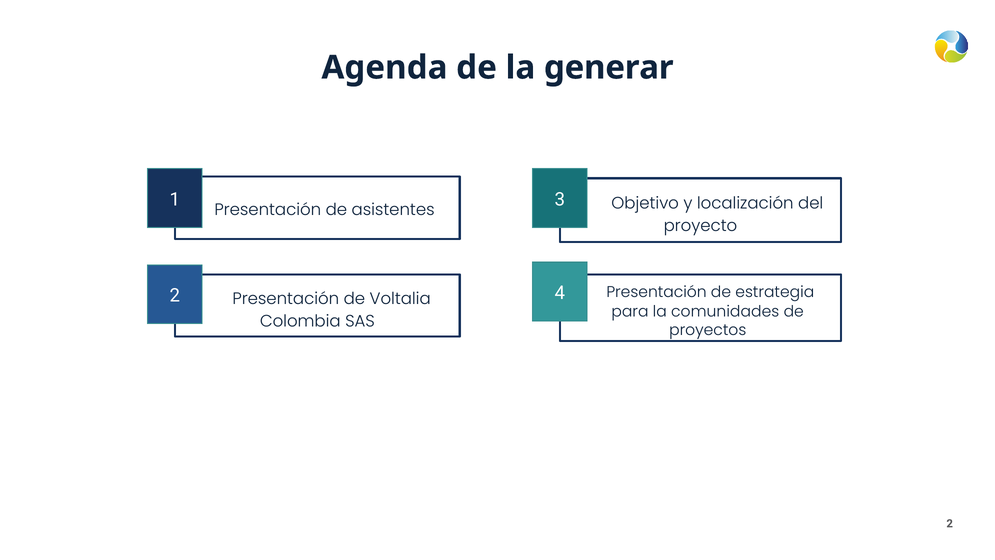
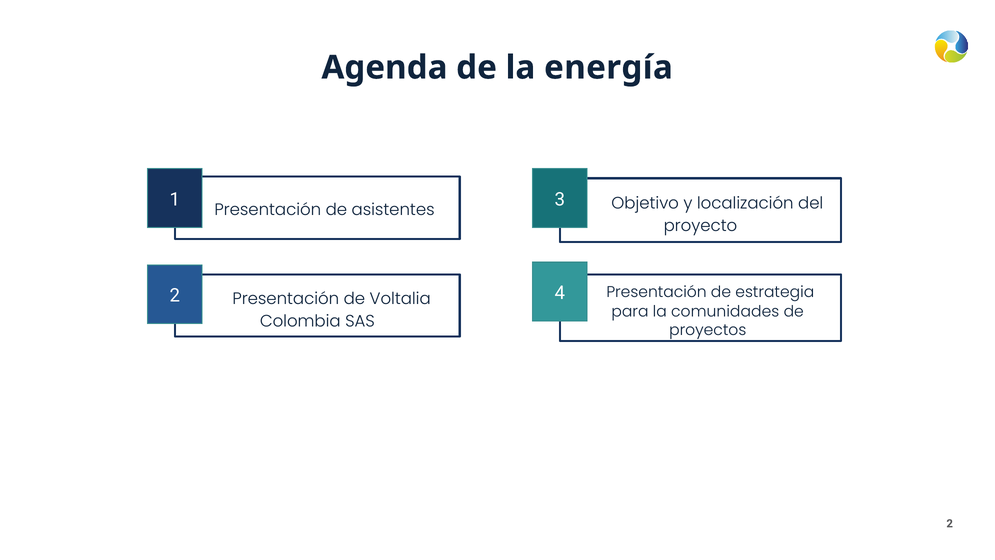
generar: generar -> energía (608, 68)
